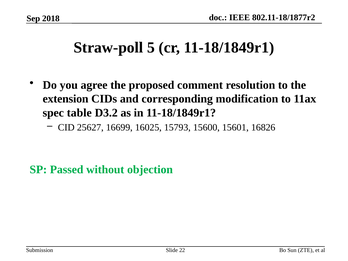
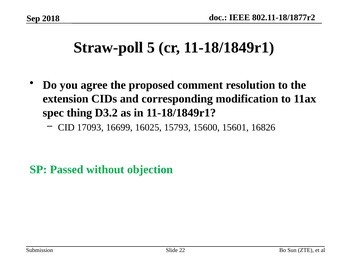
table: table -> thing (79, 113)
25627: 25627 -> 17093 (90, 127)
